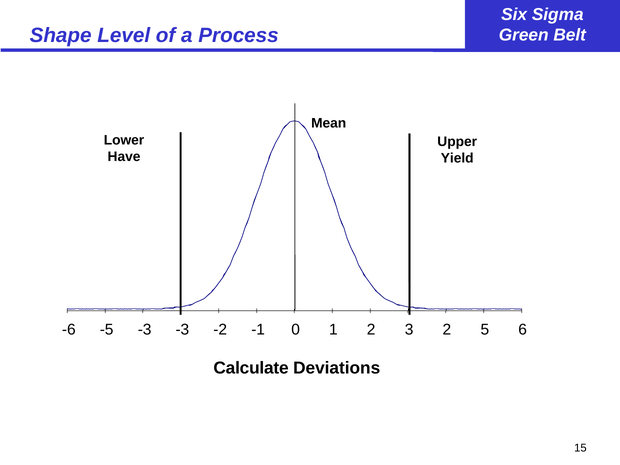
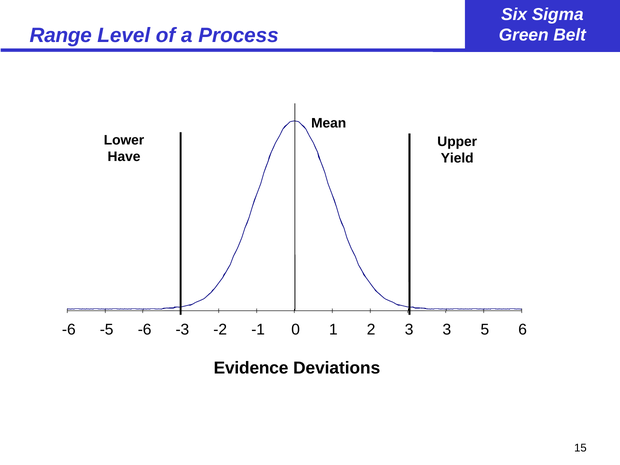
Shape: Shape -> Range (61, 36)
-5 -3: -3 -> -6 (145, 329)
3 2: 2 -> 3 (447, 329)
Calculate: Calculate -> Evidence (251, 368)
